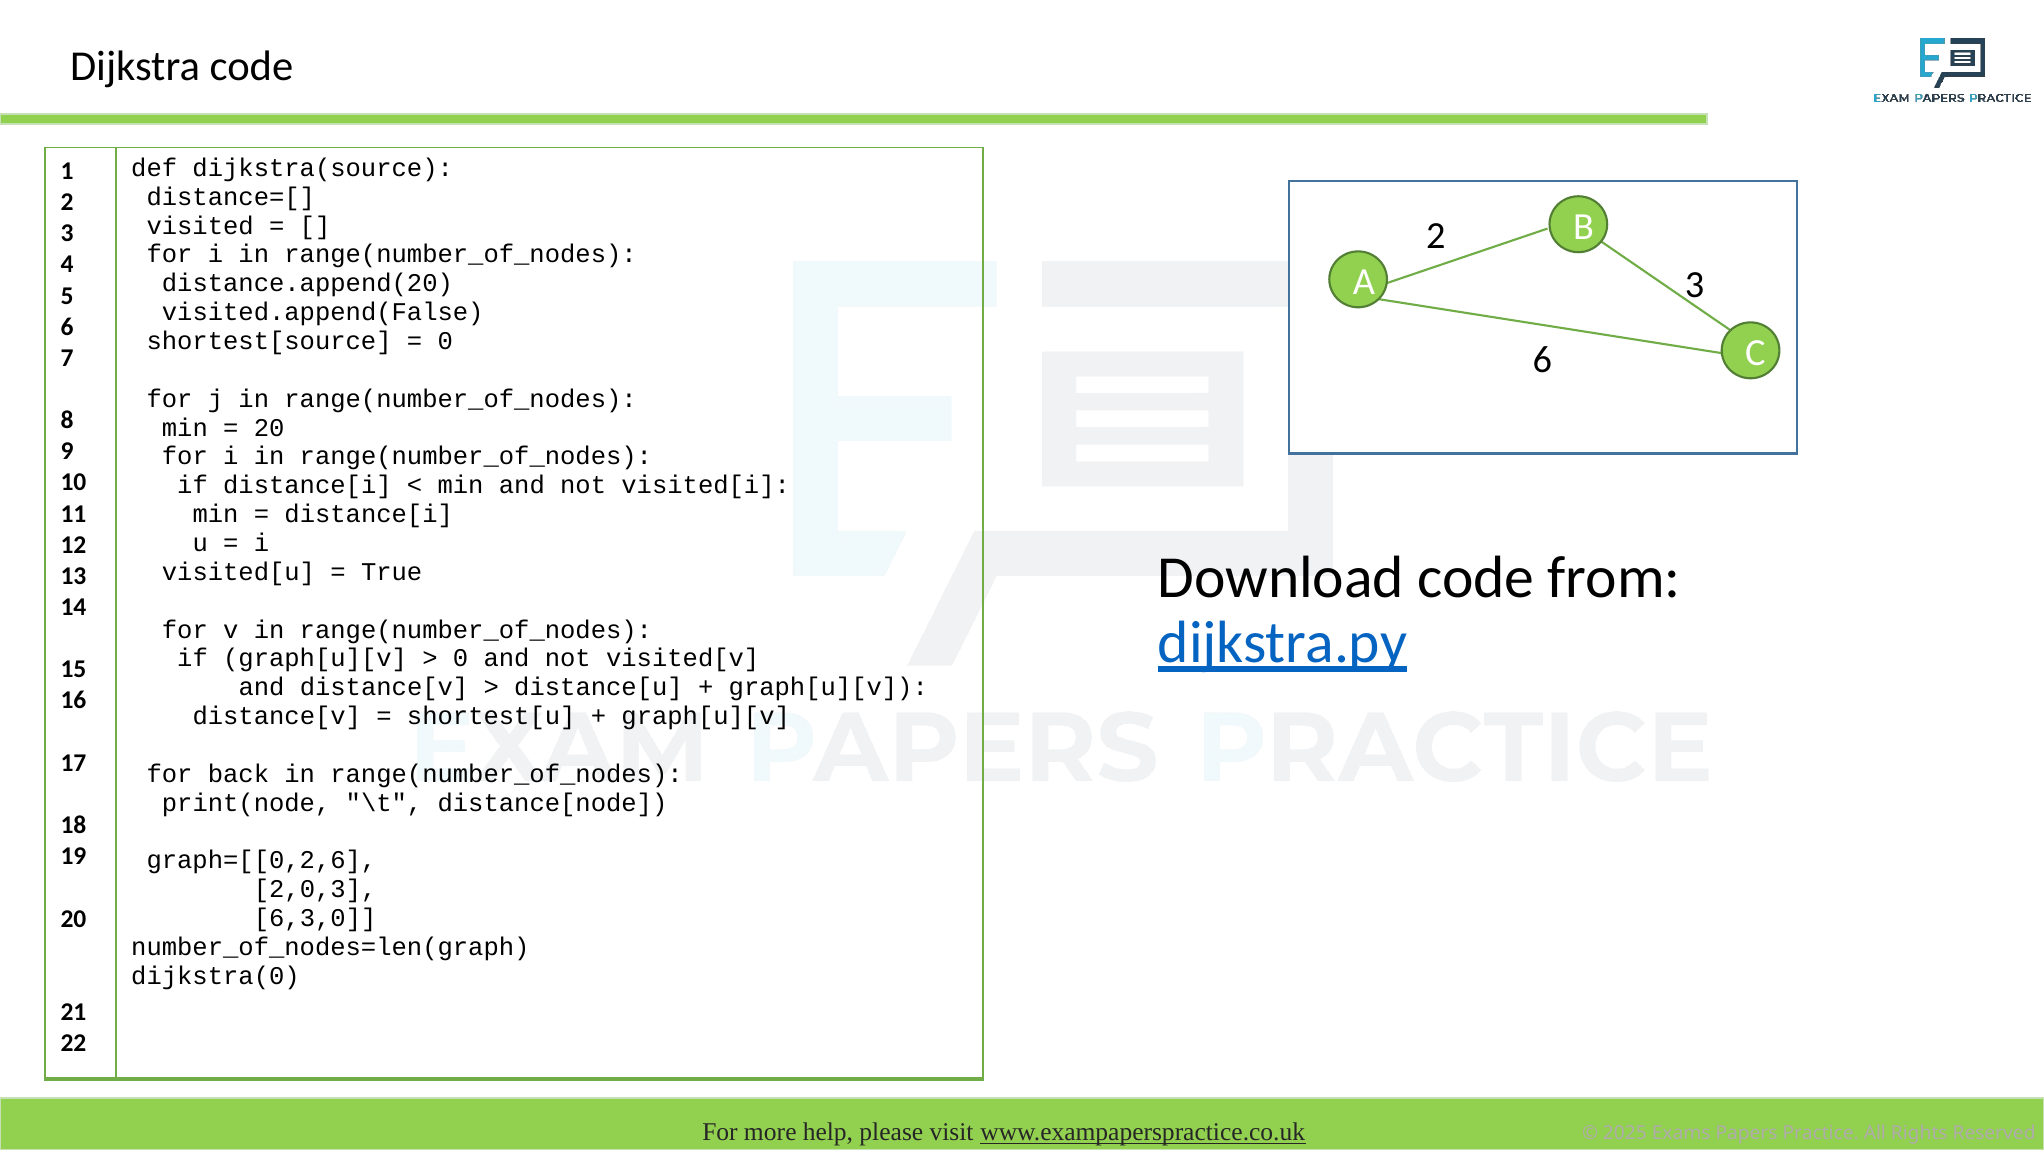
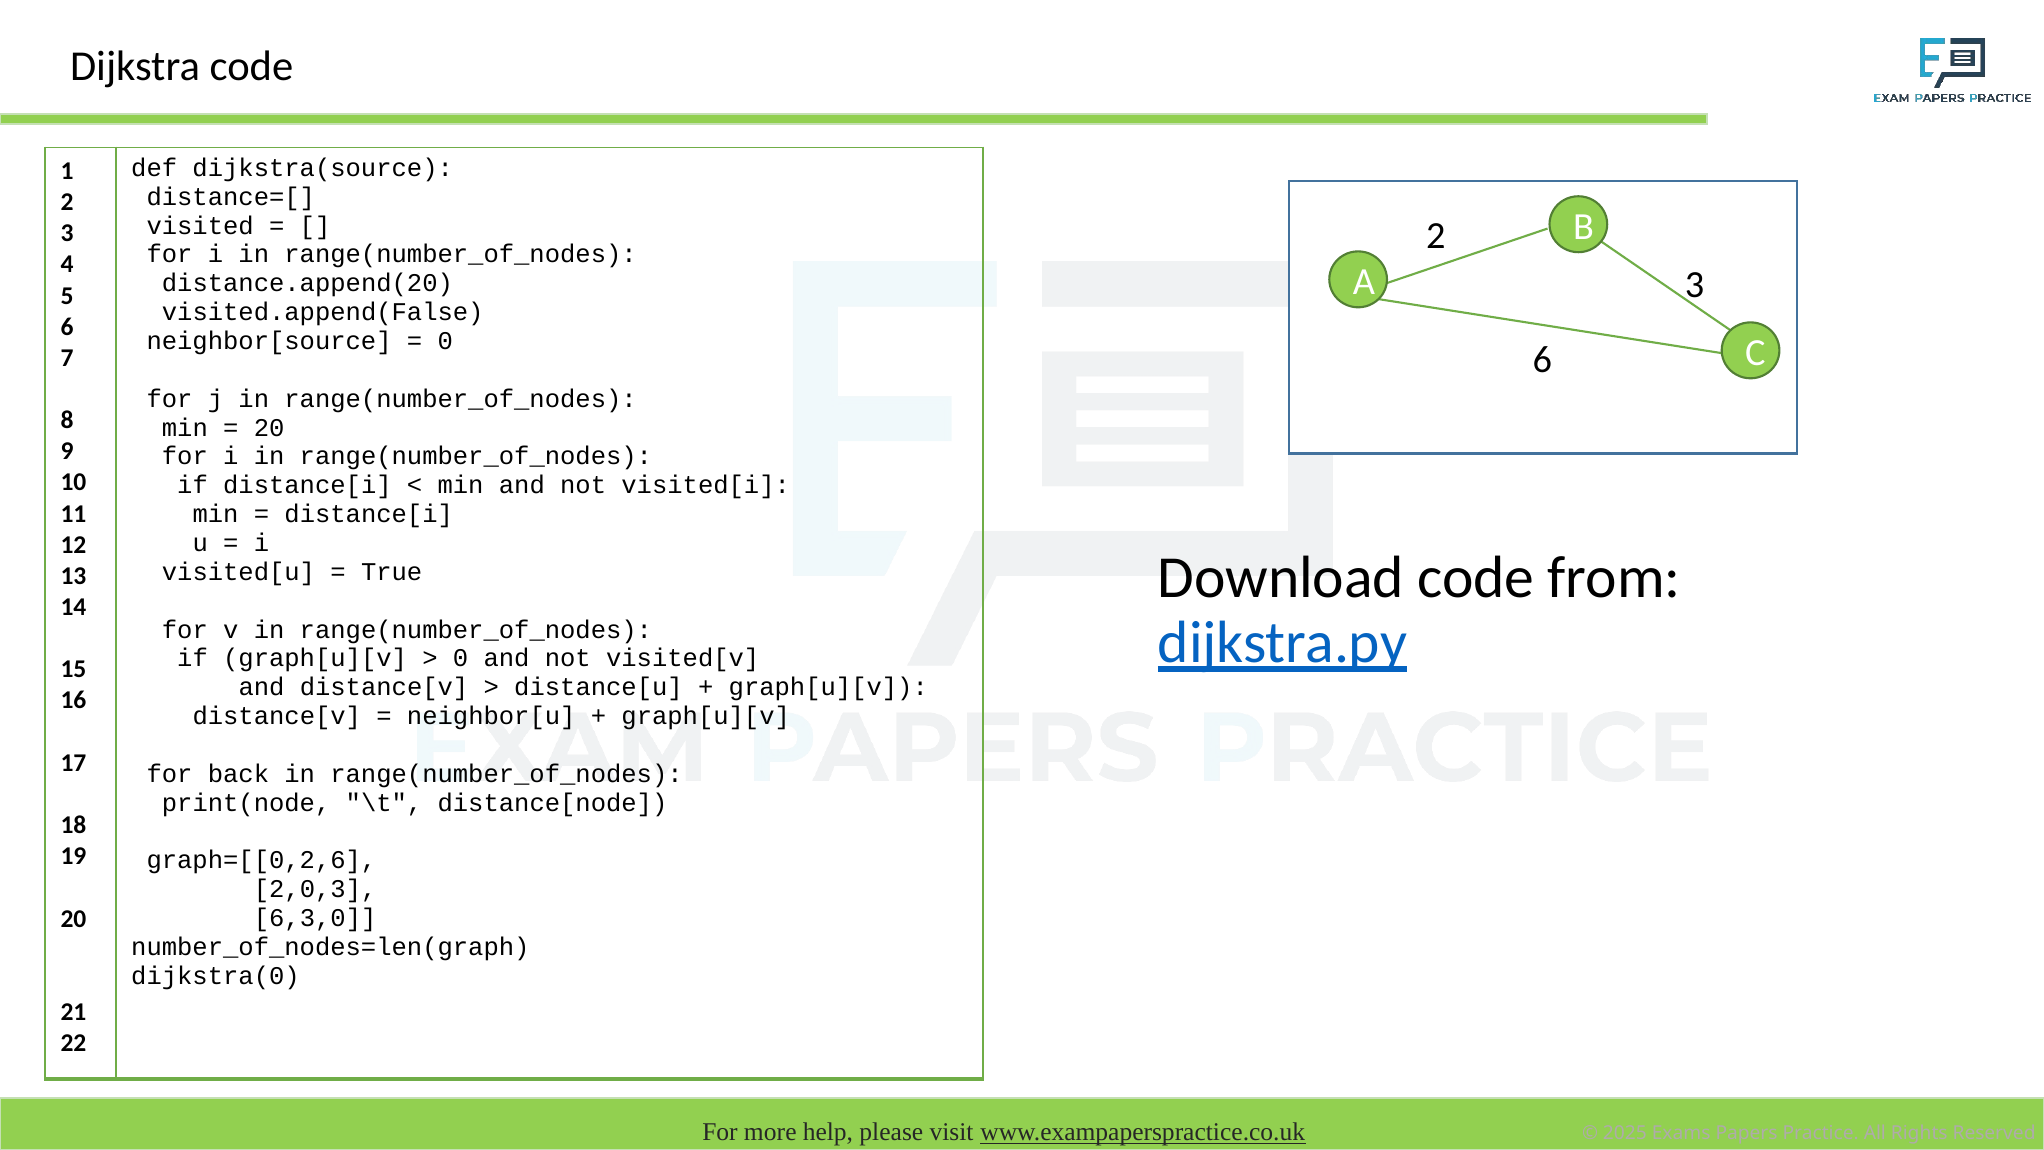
shortest[source: shortest[source -> neighbor[source (269, 341)
shortest[u: shortest[u -> neighbor[u (491, 716)
